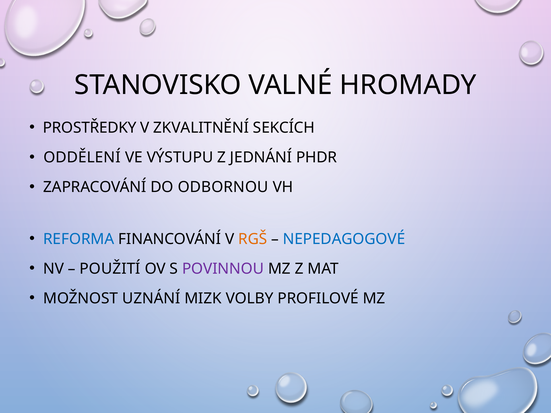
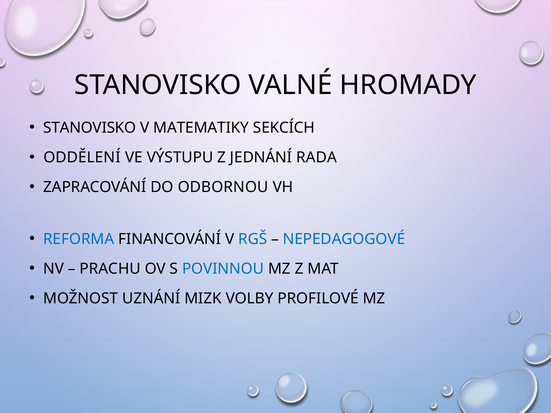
PROSTŘEDKY: PROSTŘEDKY -> STANOVISKO (90, 128)
ZKVALITNĚNÍ: ZKVALITNĚNÍ -> MATEMATIKY (201, 128)
PHDR: PHDR -> RADA (317, 158)
RGŠ colour: orange -> blue (253, 239)
POUŽITÍ: POUŽITÍ -> PRACHU (110, 269)
POVINNOU colour: purple -> blue (223, 269)
